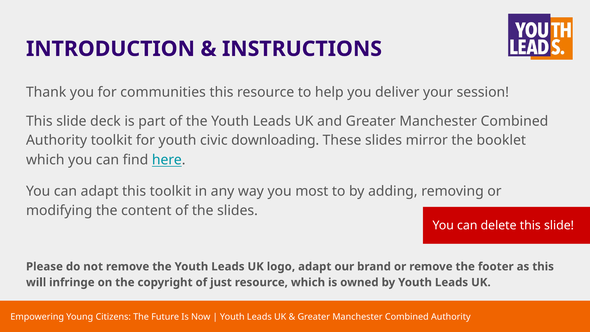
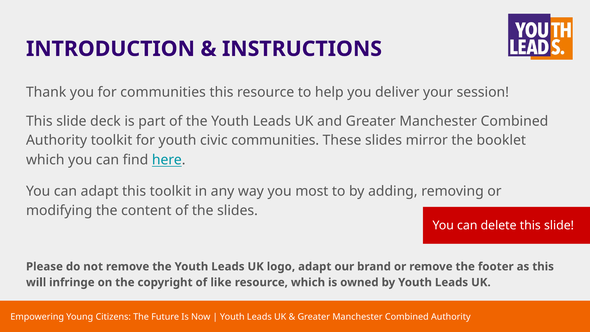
civic downloading: downloading -> communities (275, 140)
just: just -> like (221, 282)
